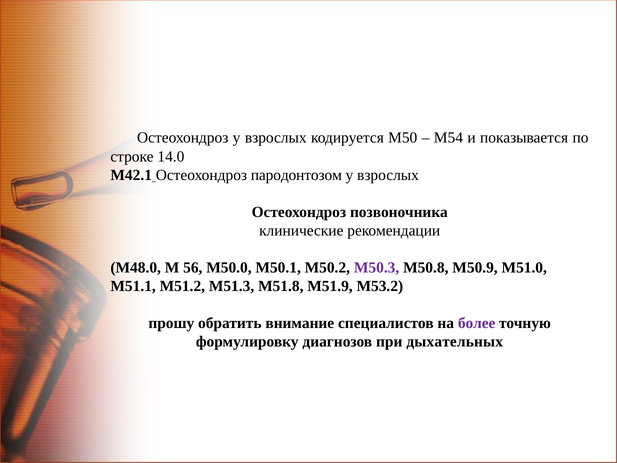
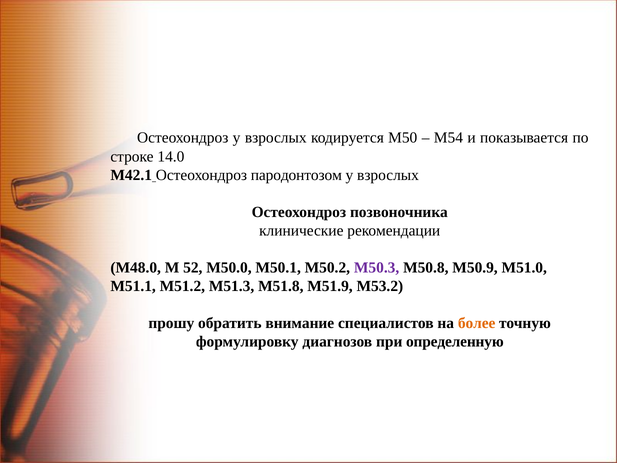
56: 56 -> 52 (193, 267)
более colour: purple -> orange (477, 323)
дыхательных: дыхательных -> определенную (455, 341)
